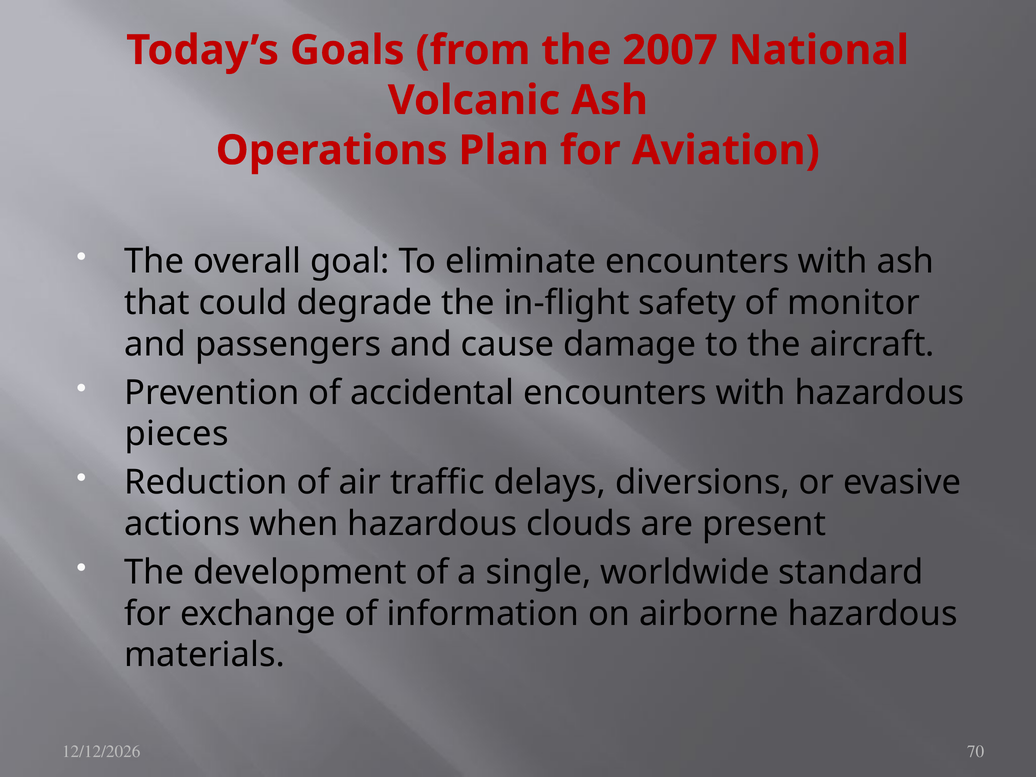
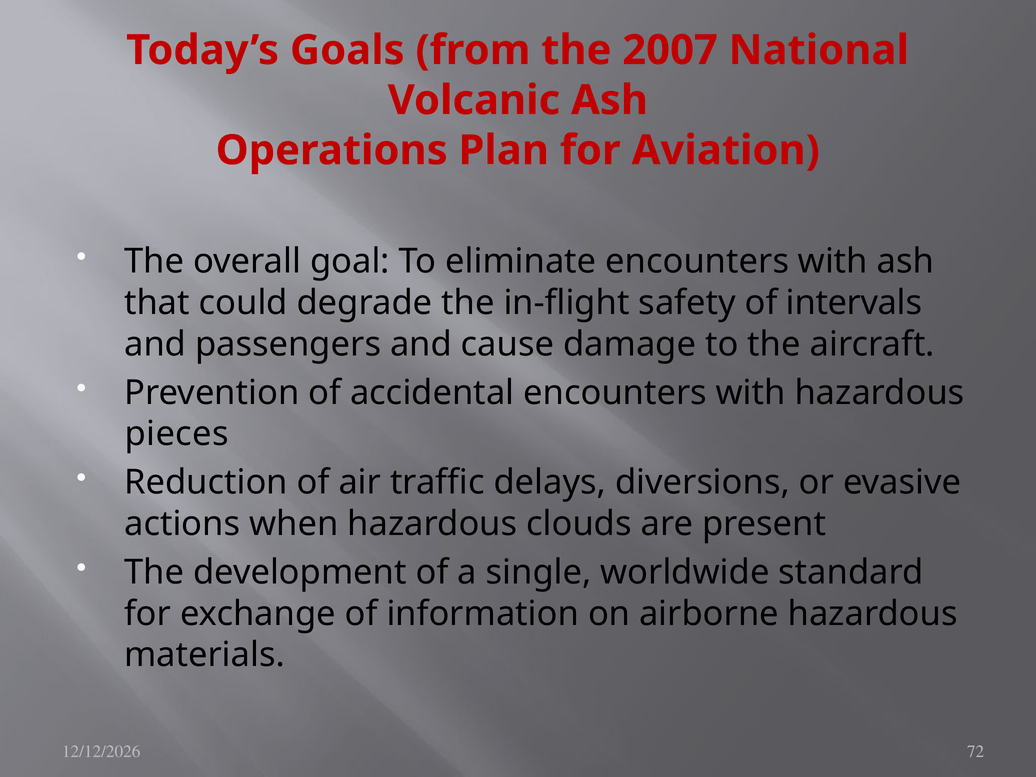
monitor: monitor -> intervals (854, 303)
70: 70 -> 72 (976, 752)
